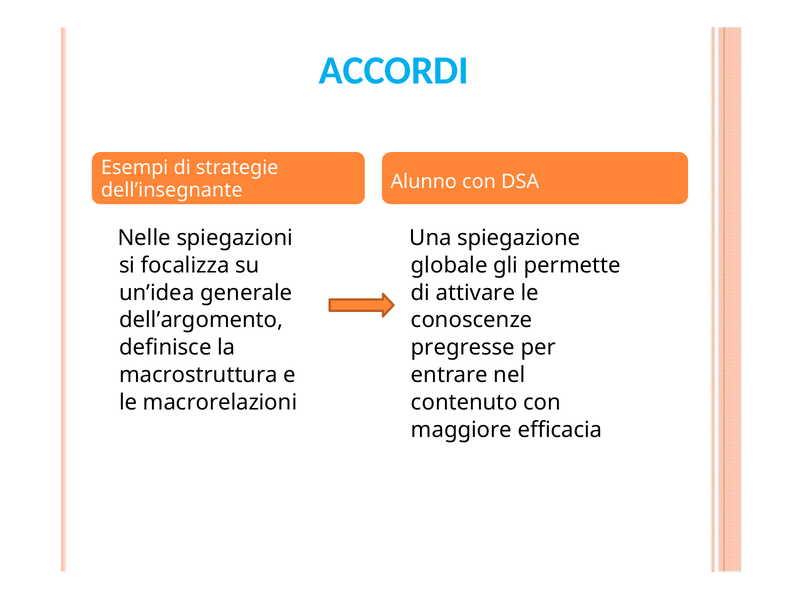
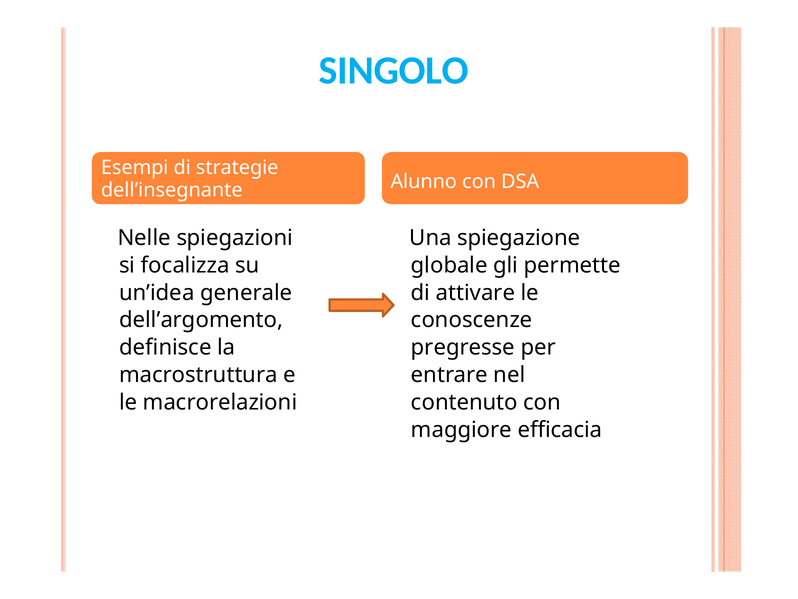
ACCORDI: ACCORDI -> SINGOLO (394, 70)
